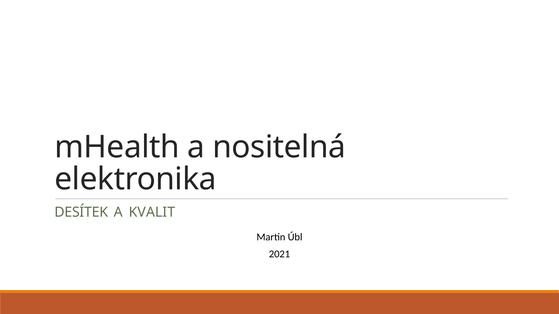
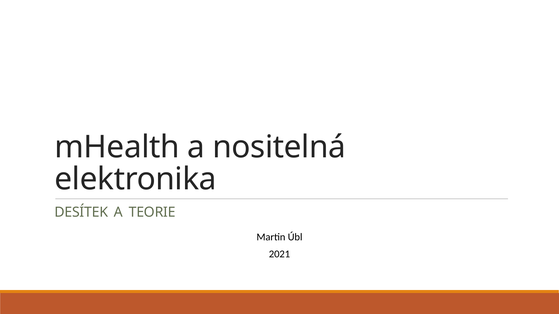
KVALIT: KVALIT -> TEORIE (152, 212)
